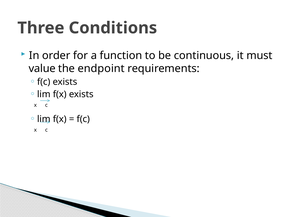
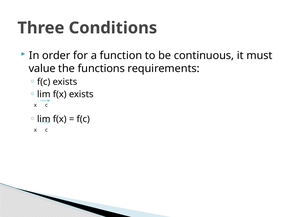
endpoint: endpoint -> functions (101, 69)
